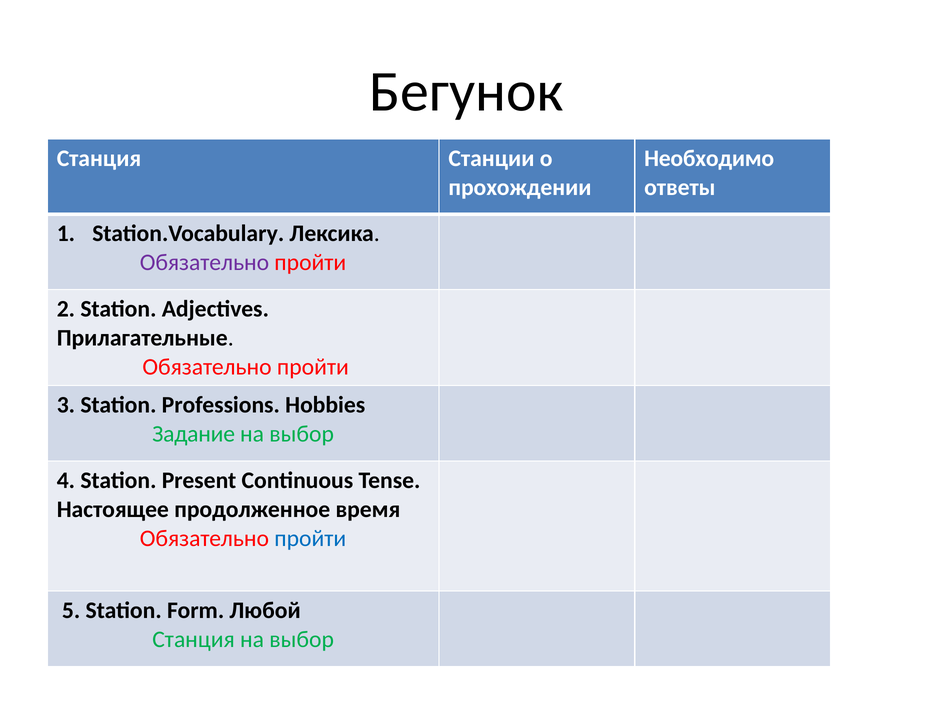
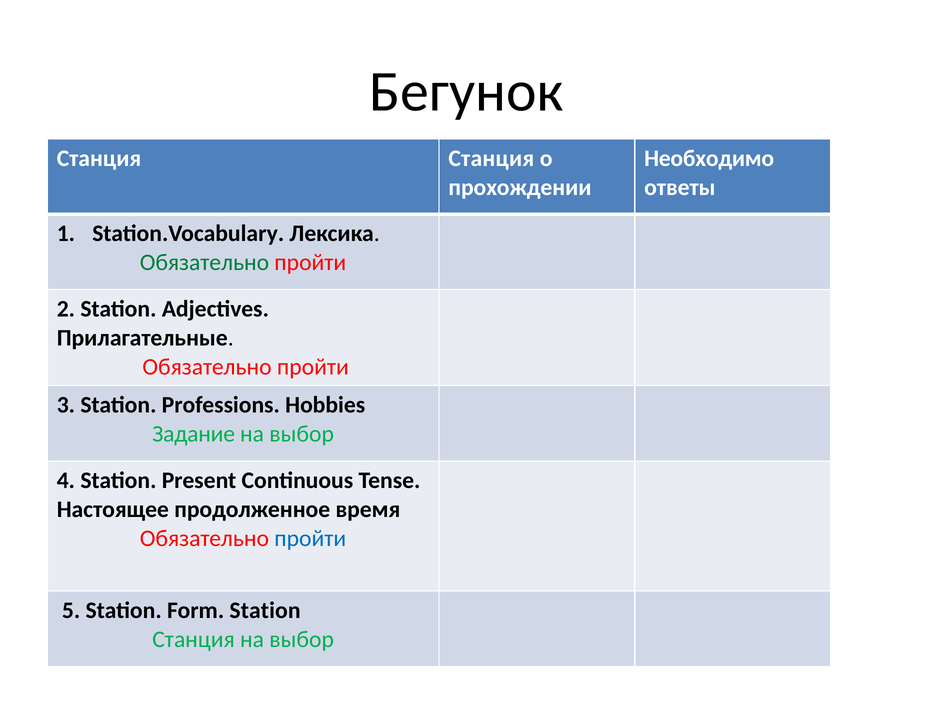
Станция Станции: Станции -> Станция (491, 158)
Обязательно colour: purple -> green (204, 262)
Form Любой: Любой -> Station (265, 610)
